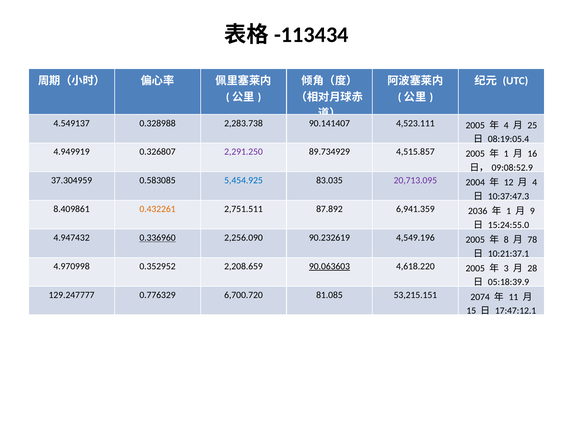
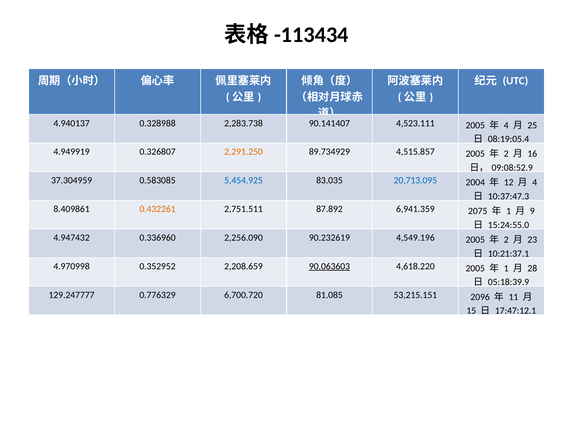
4.549137: 4.549137 -> 4.940137 (72, 123)
2,291.250 colour: purple -> orange (244, 152)
1: 1 -> 2 (506, 154)
20,713.095 colour: purple -> blue (415, 181)
2036: 2036 -> 2075 (478, 211)
0.336960 underline: present -> none (158, 238)
8: 8 -> 2 (506, 240)
78: 78 -> 23 (532, 240)
3: 3 -> 1 (506, 269)
2074: 2074 -> 2096 (480, 297)
